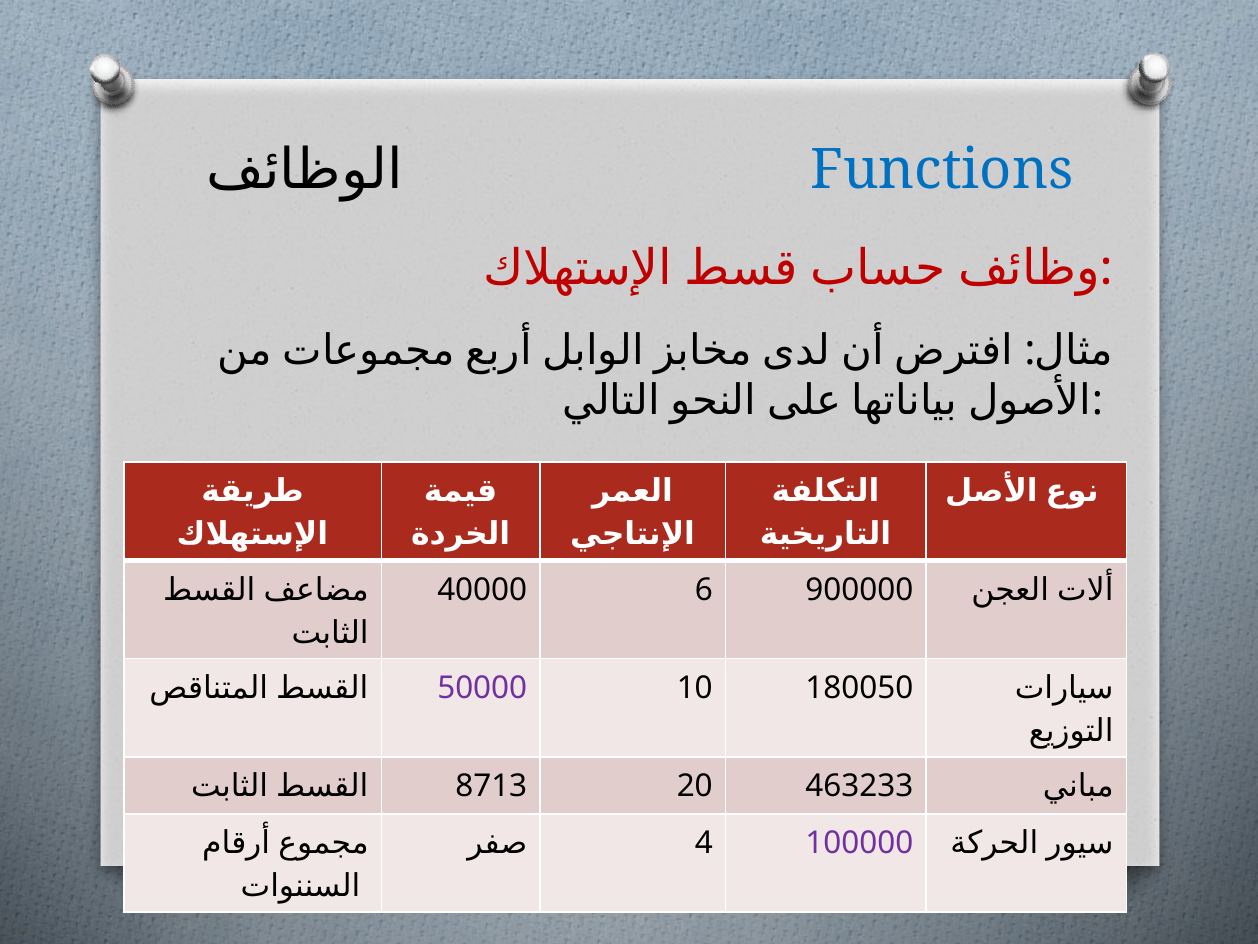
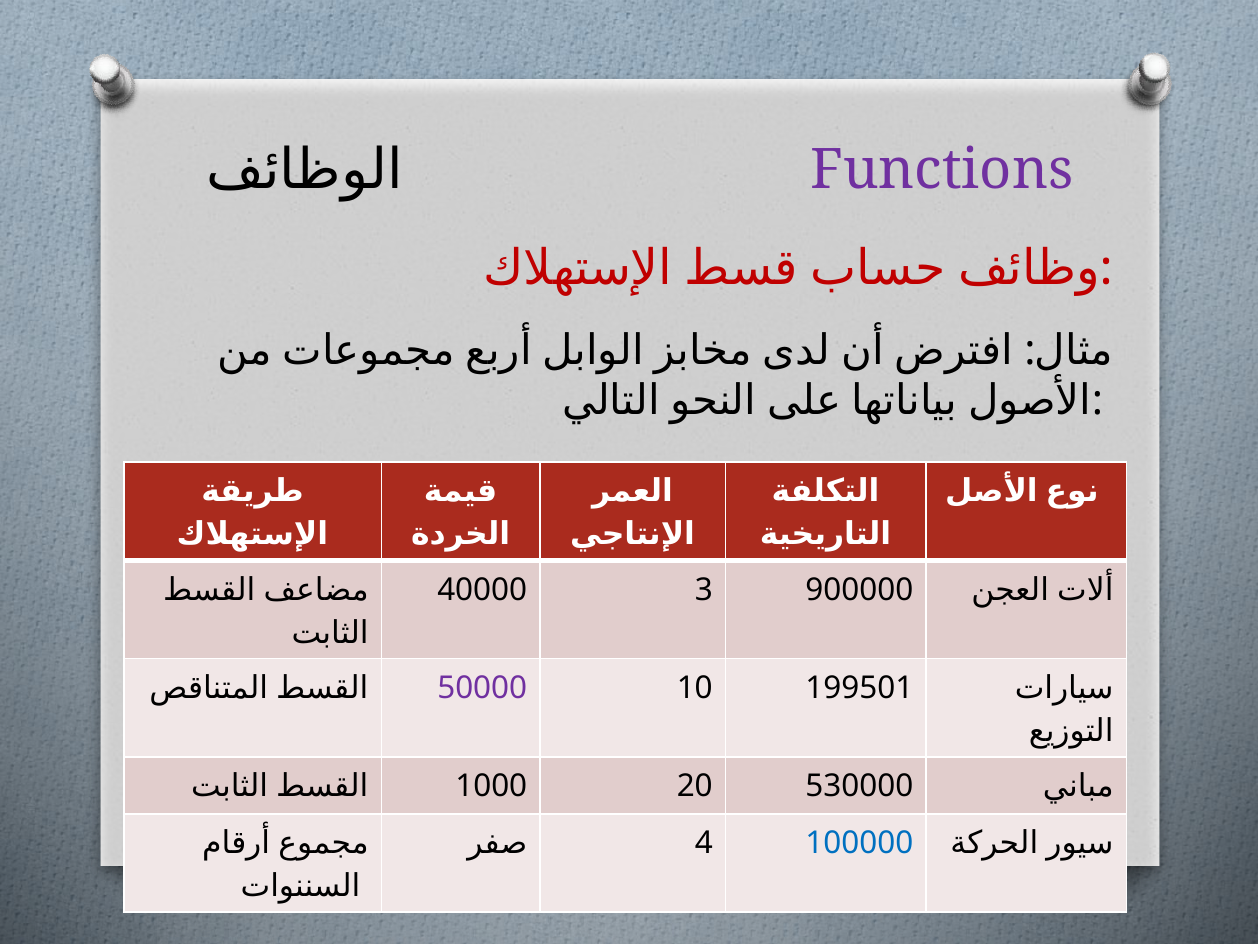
Functions colour: blue -> purple (942, 170)
6: 6 -> 3 (704, 589)
180050: 180050 -> 199501 (859, 688)
8713: 8713 -> 1000 (491, 786)
463233: 463233 -> 530000 (859, 786)
100000 colour: purple -> blue (859, 843)
